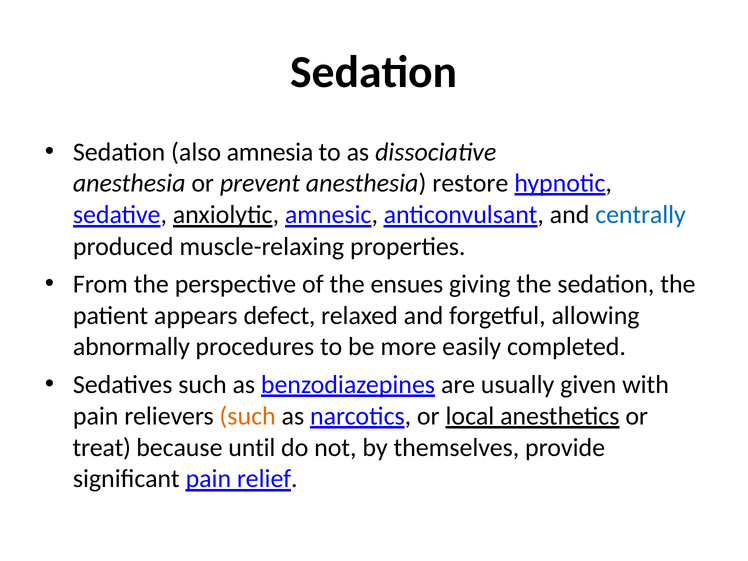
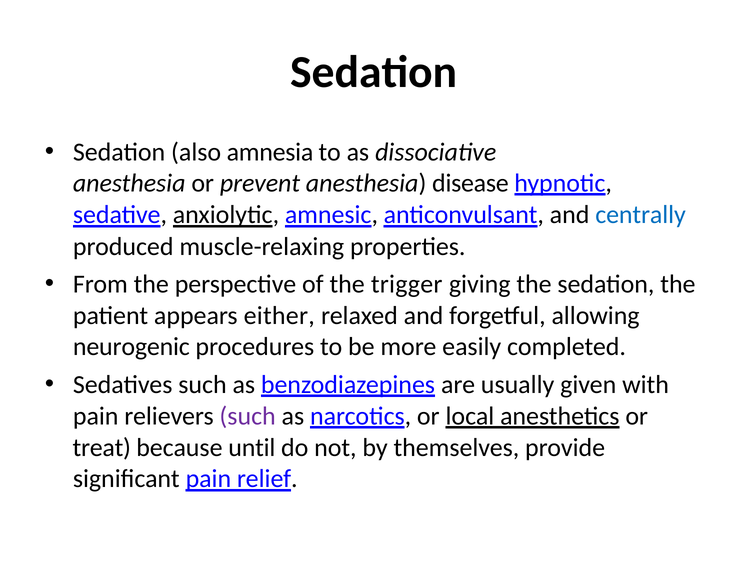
restore: restore -> disease (470, 183)
ensues: ensues -> trigger (407, 284)
defect: defect -> either (279, 315)
abnormally: abnormally -> neurogenic (131, 347)
such colour: orange -> purple (248, 416)
